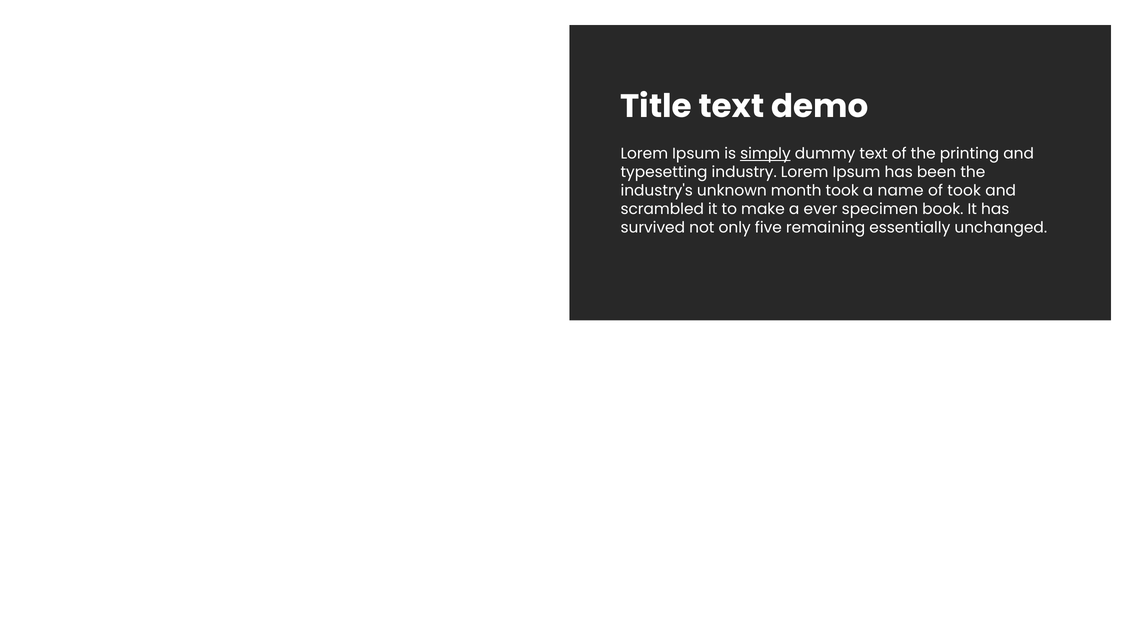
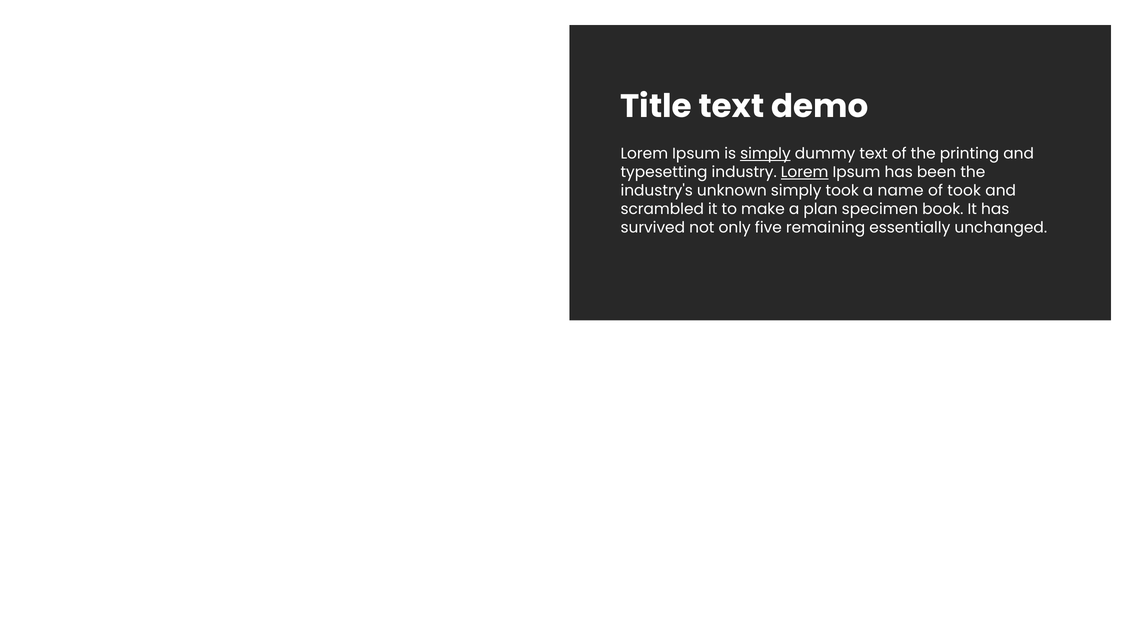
Lorem underline: none -> present (805, 172)
unknown month: month -> simply (796, 191)
ever: ever -> plan (821, 209)
